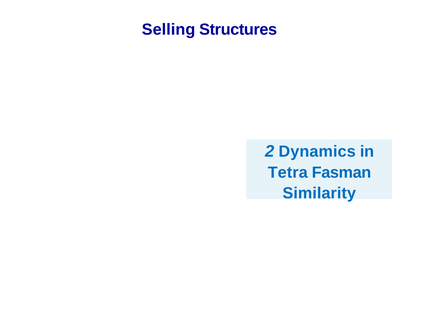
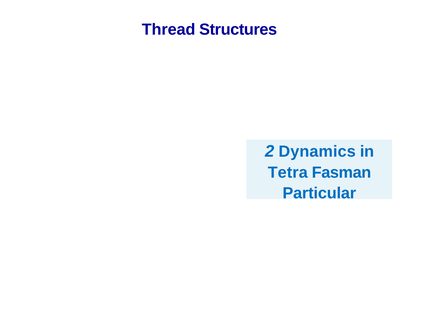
Selling: Selling -> Thread (169, 30)
Similarity: Similarity -> Particular (319, 194)
